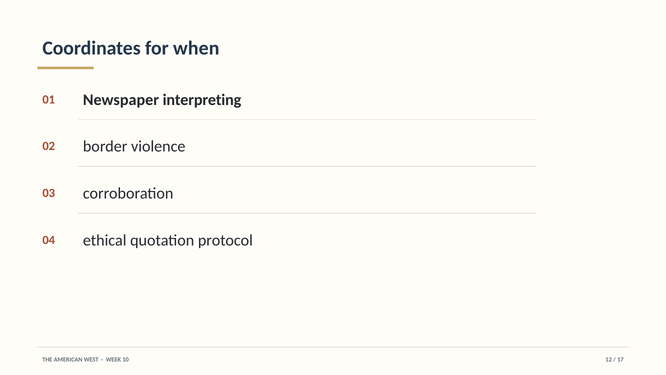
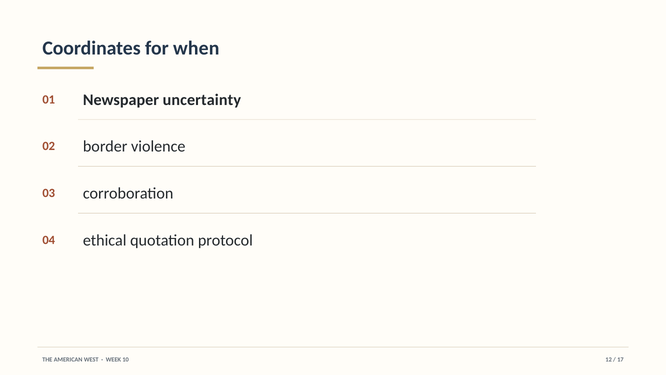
interpreting: interpreting -> uncertainty (202, 100)
